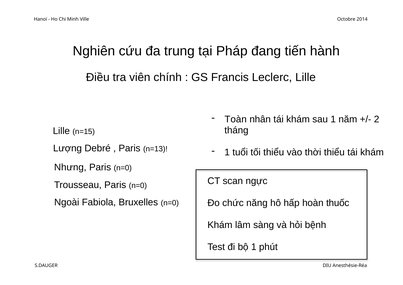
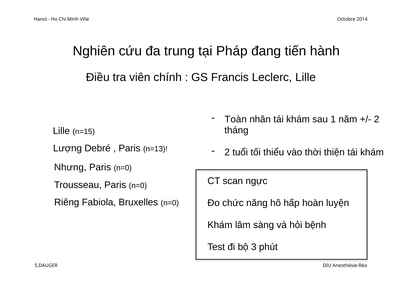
1: 1 -> 2 (227, 152)
thời thiểu: thiểu -> thiện (334, 152)
Ngoài: Ngoài -> Riêng (67, 202)
thuốc: thuốc -> luyện (338, 203)
bộ 1: 1 -> 3 (254, 247)
